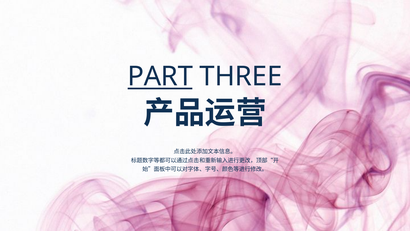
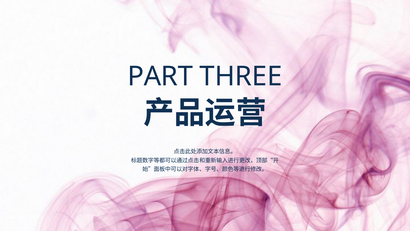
PART underline: present -> none (160, 76)
